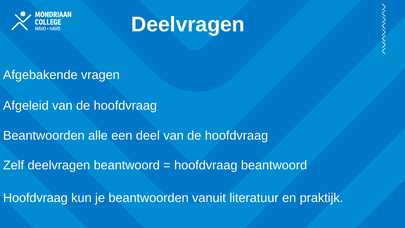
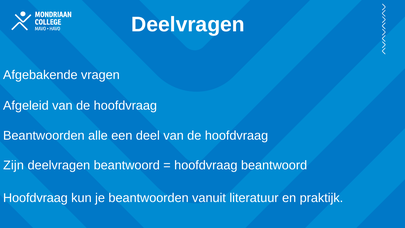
Zelf: Zelf -> Zijn (13, 165)
